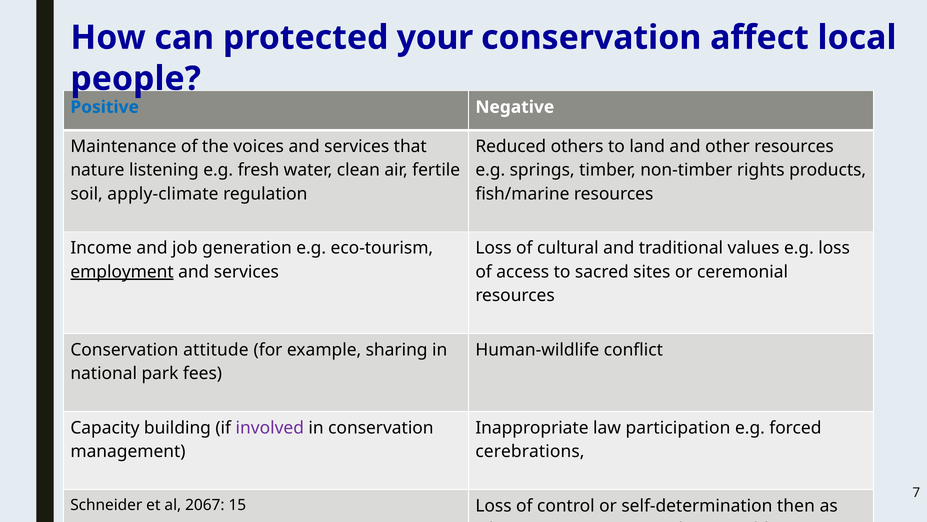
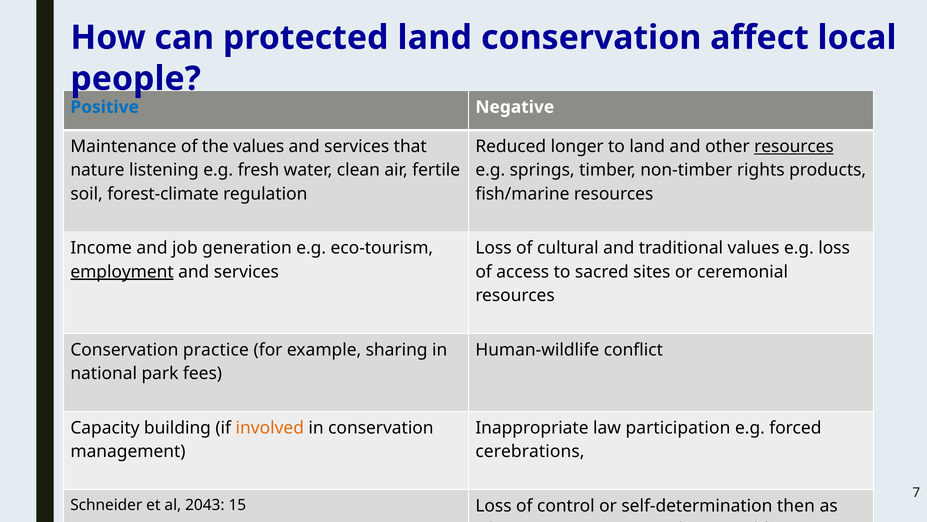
protected your: your -> land (435, 38)
the voices: voices -> values (259, 146)
Reduced others: others -> longer (577, 146)
resources underline: none -> present (794, 146)
apply-climate: apply-climate -> forest-climate (163, 194)
attitude: attitude -> practice (216, 349)
involved colour: purple -> orange (270, 427)
2067: 2067 -> 2043 (205, 505)
